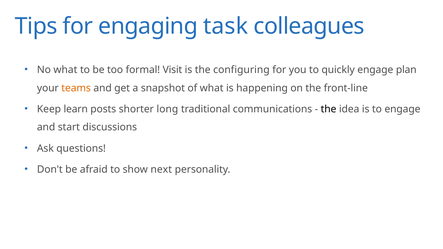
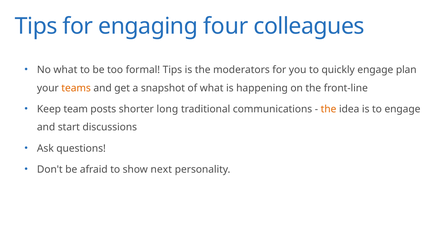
task: task -> four (226, 26)
formal Visit: Visit -> Tips (172, 70)
configuring: configuring -> moderators (241, 70)
learn: learn -> team (76, 109)
the colour: black -> orange (329, 109)
